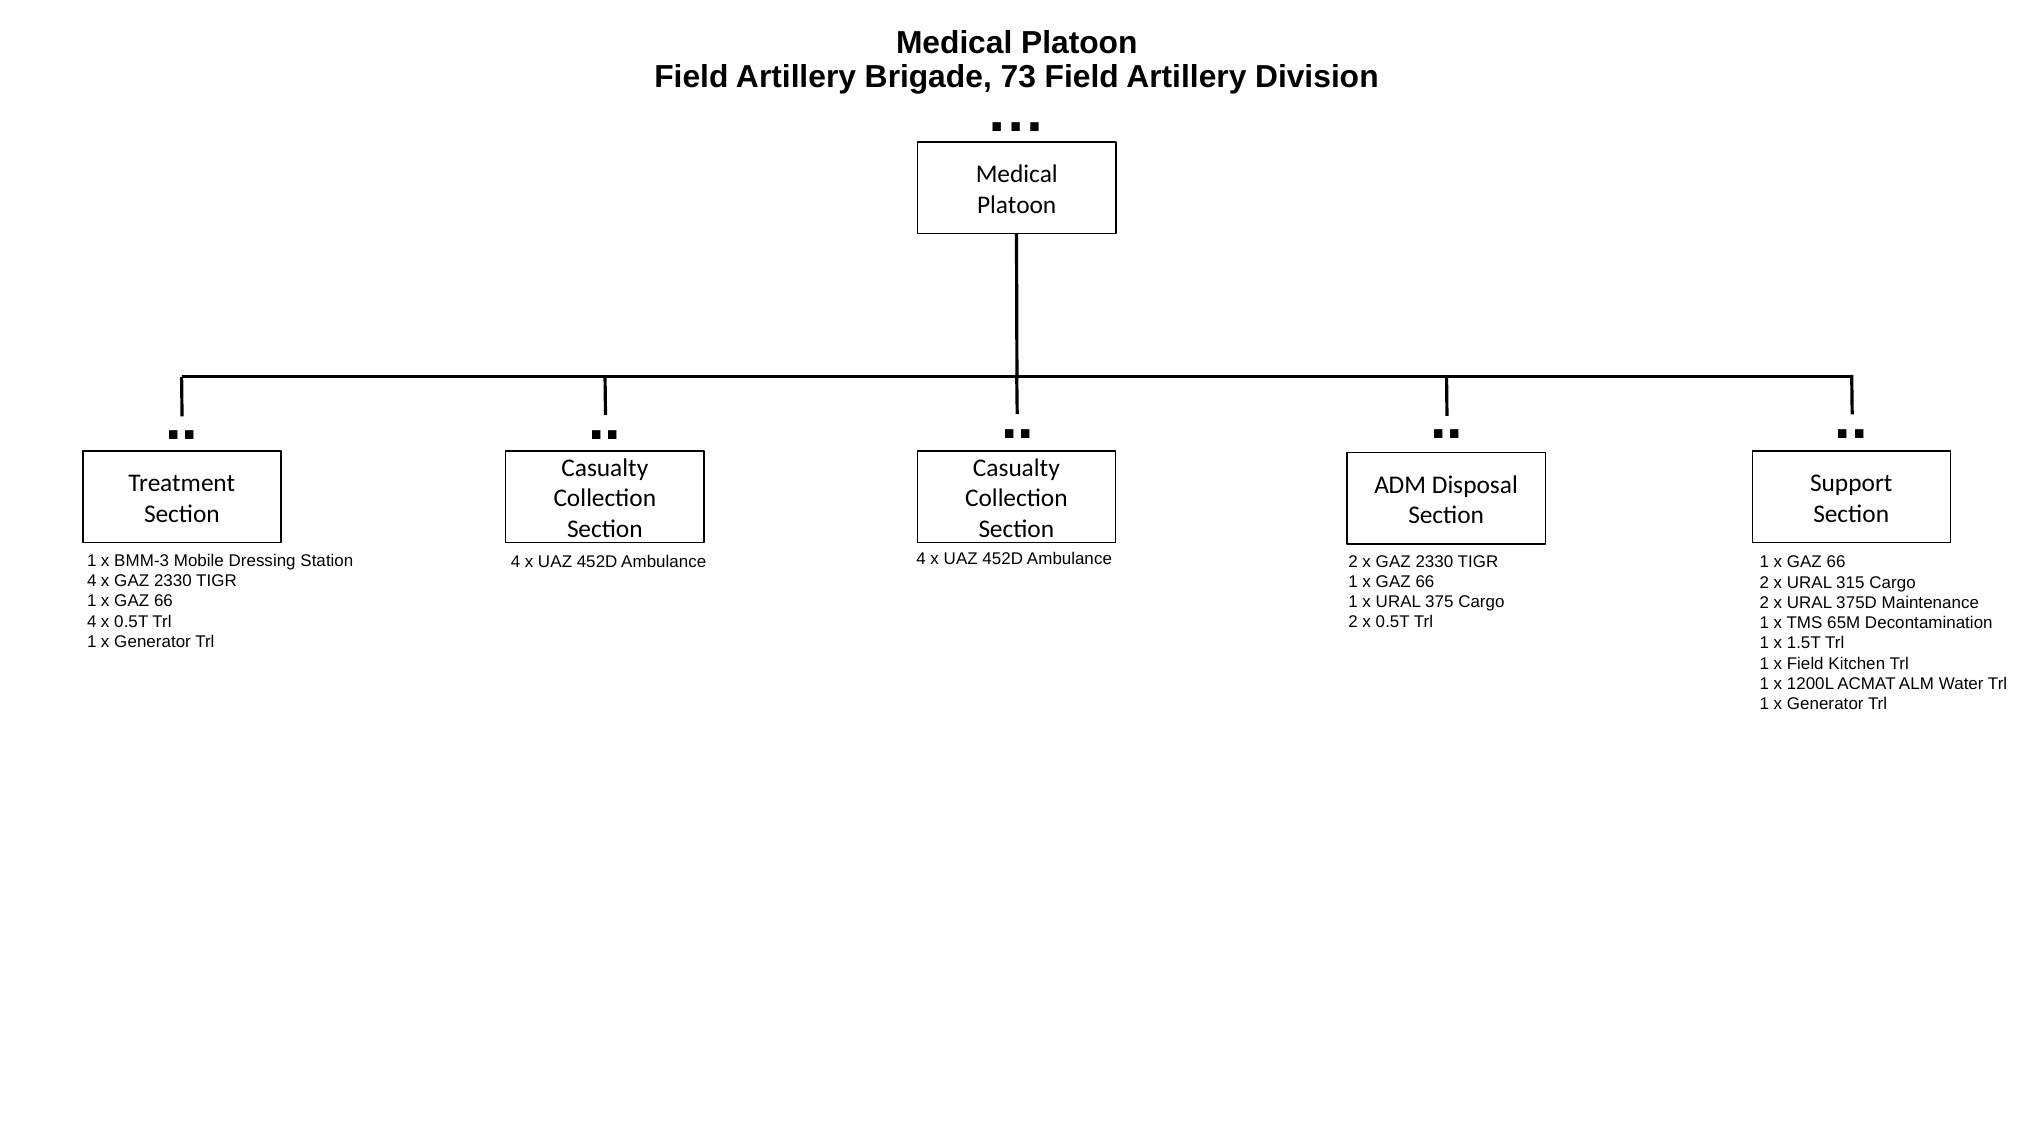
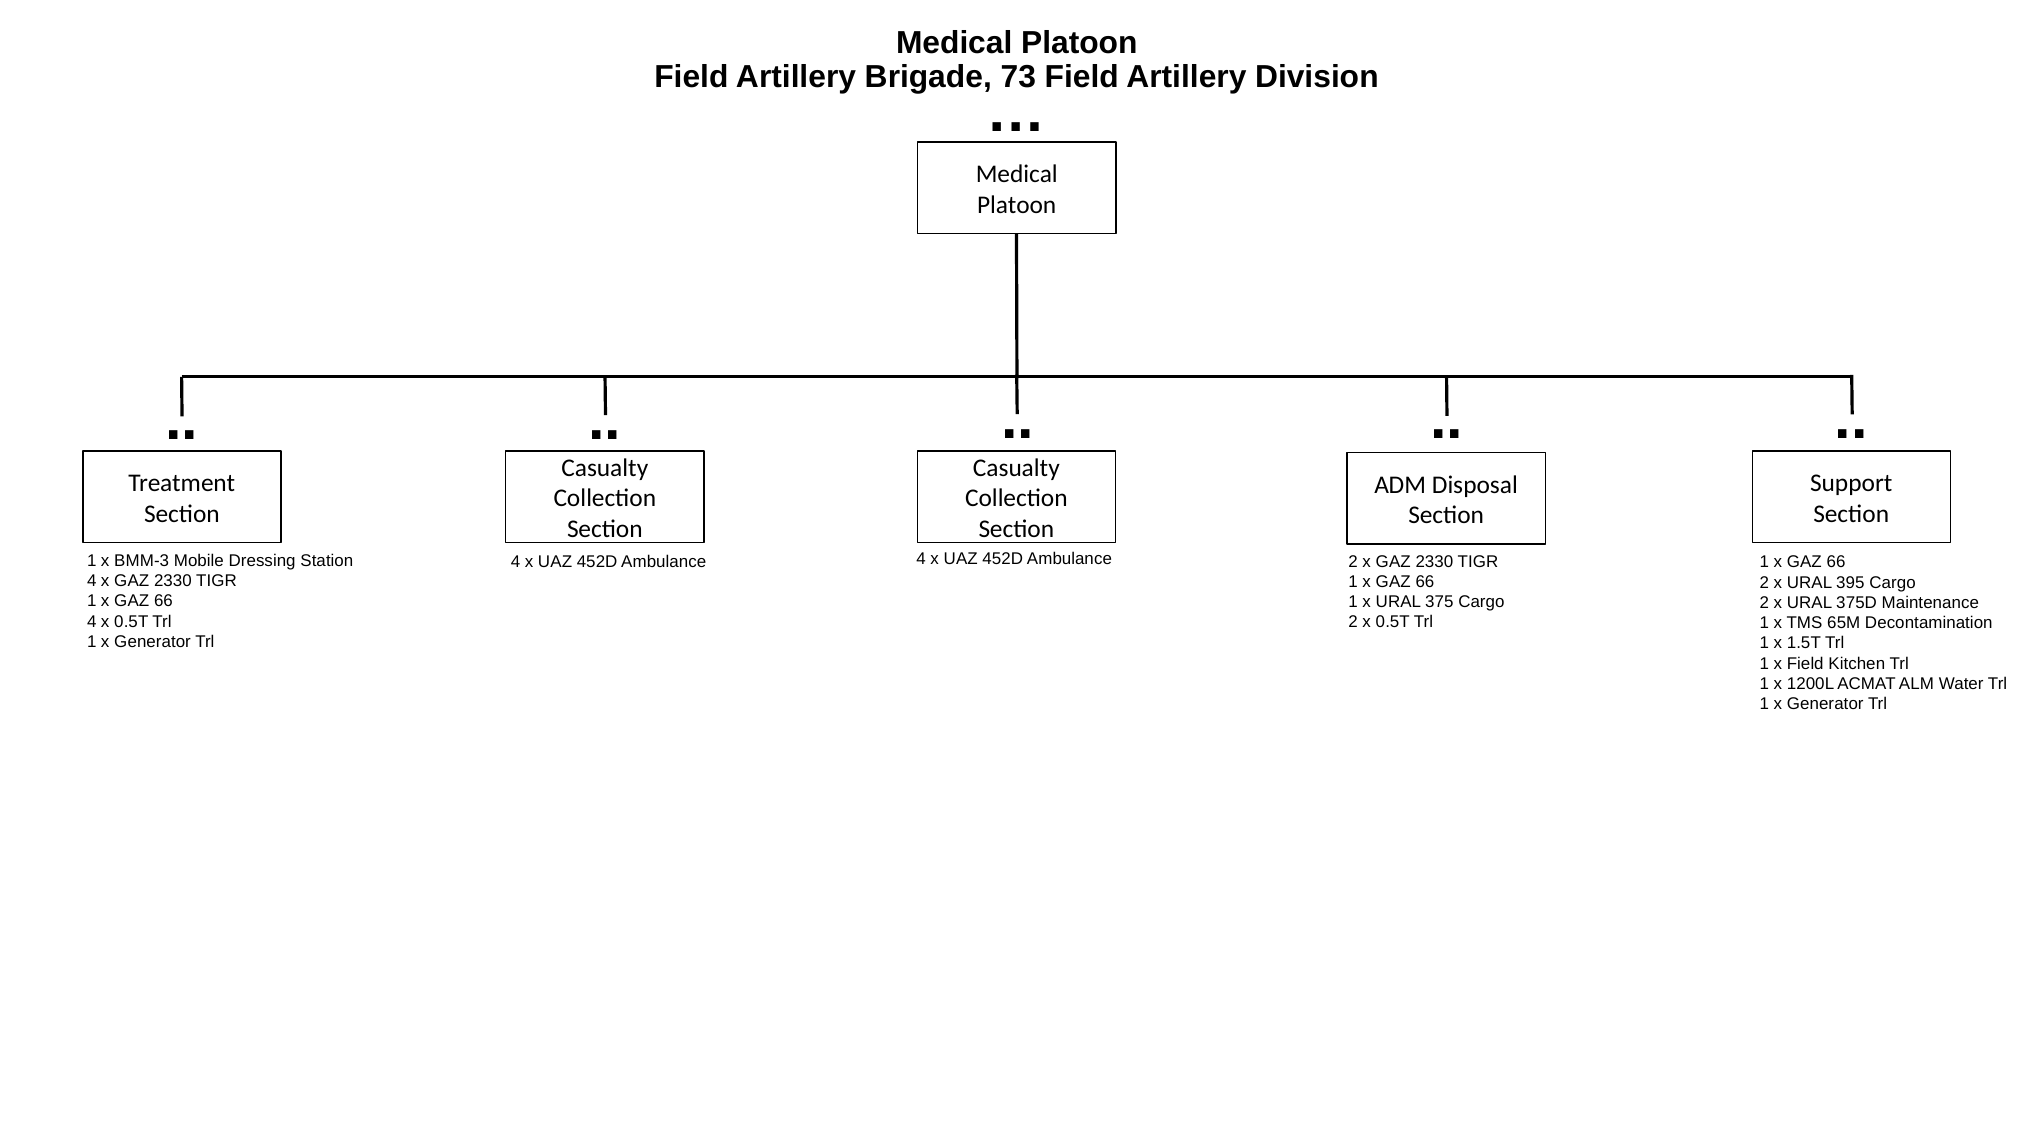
315: 315 -> 395 (1850, 583)
